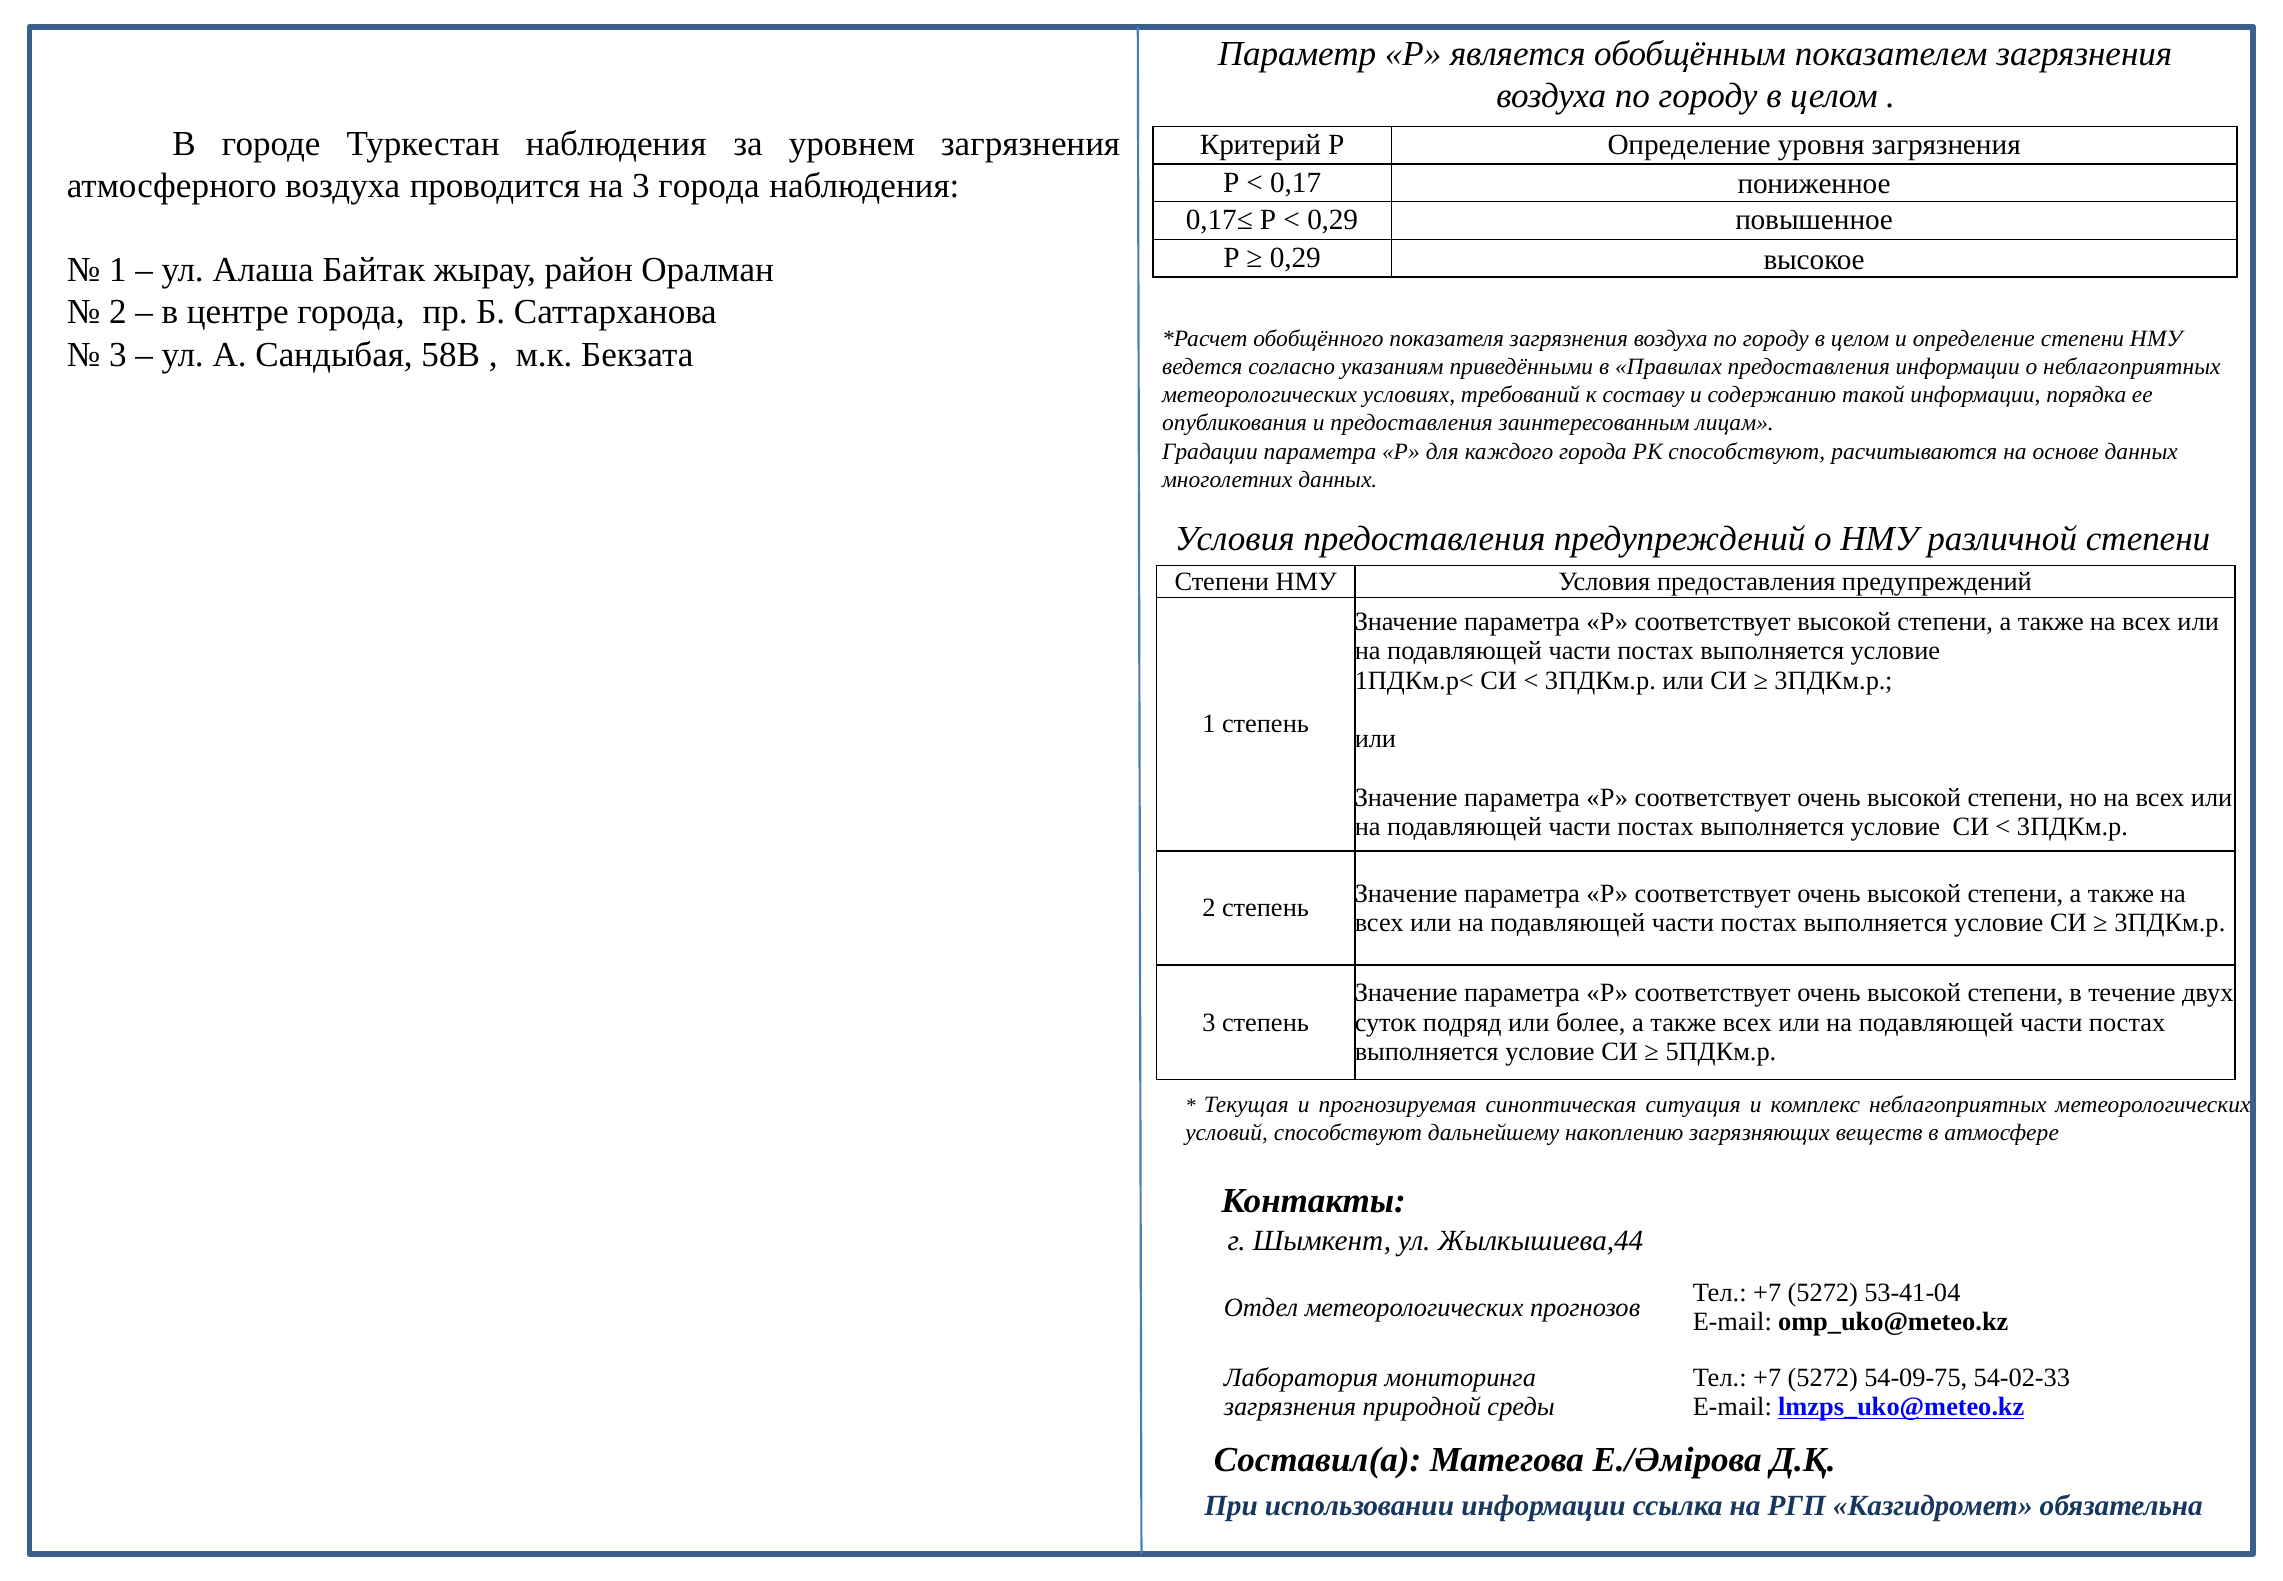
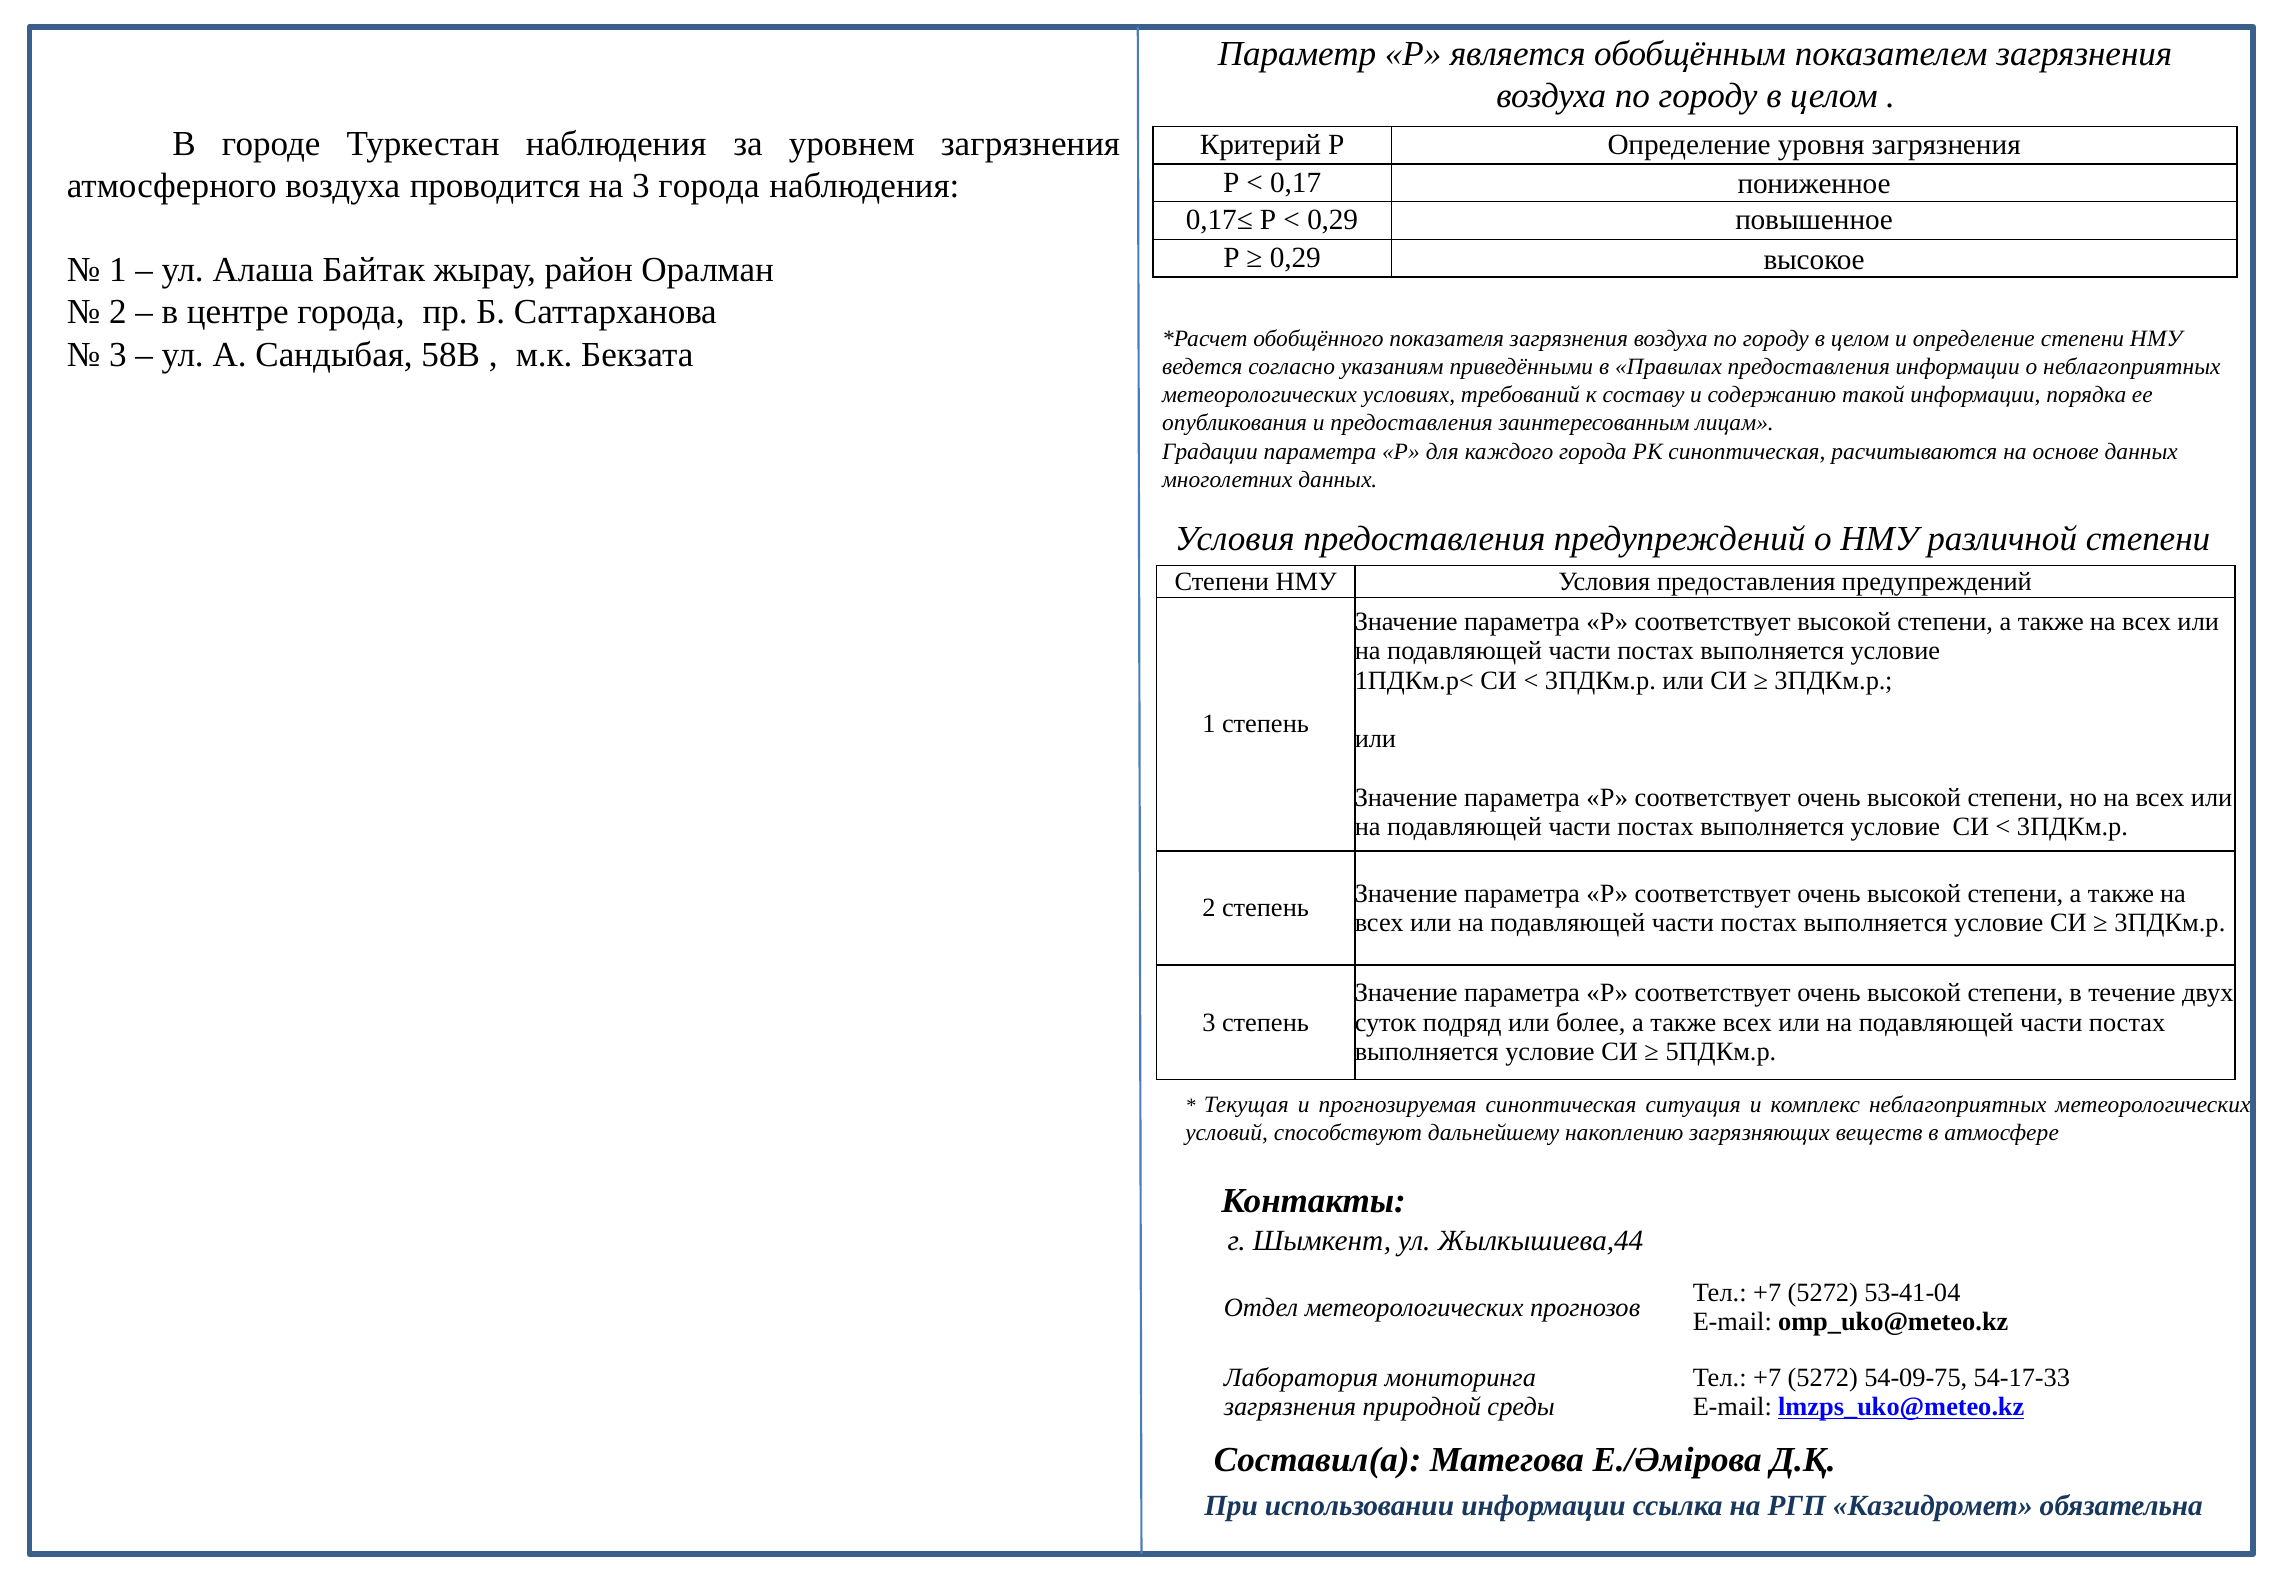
РК способствуют: способствуют -> синоптическая (1747, 451)
54-02-33: 54-02-33 -> 54-17-33 (2022, 1377)
